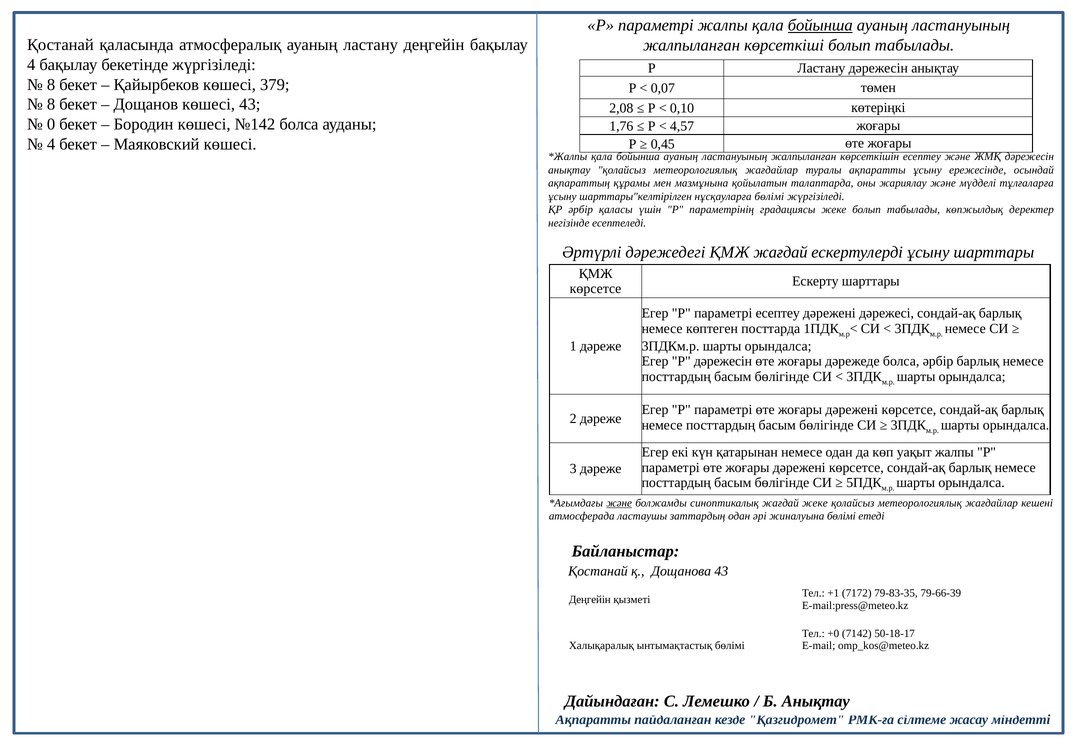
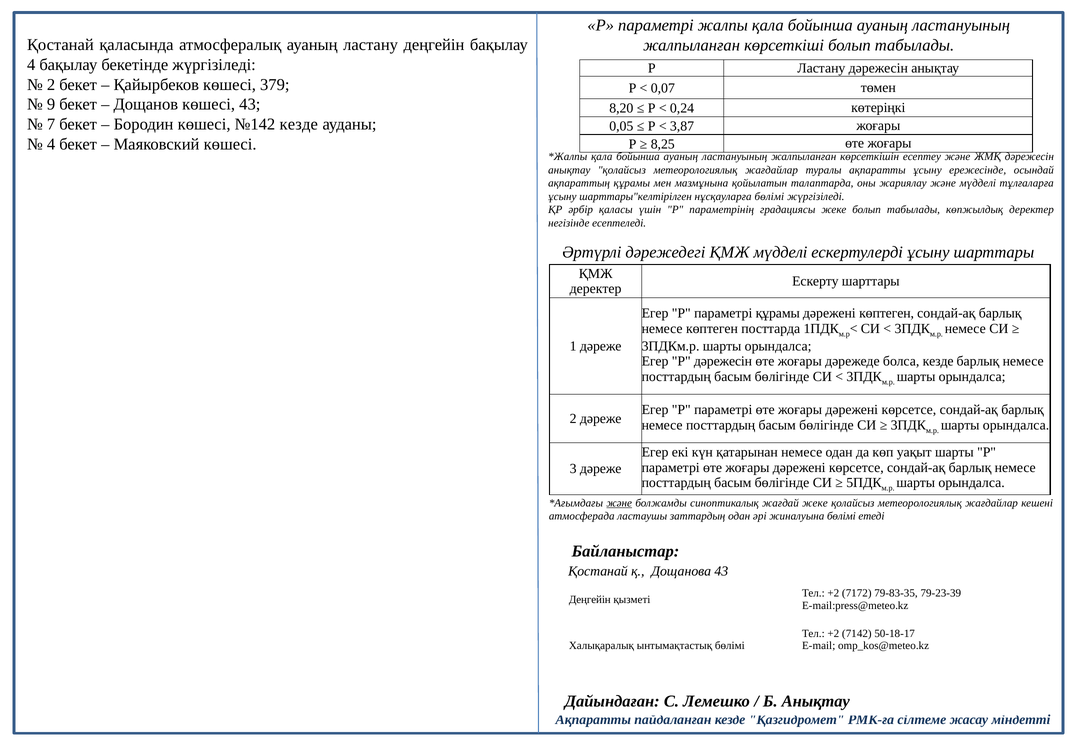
бойынша underline: present -> none (820, 25)
8: 8 -> 2 (51, 85)
8: 8 -> 9 (51, 104)
2,08: 2,08 -> 8,20 (621, 108)
0,10: 0,10 -> 0,24 (682, 108)
0: 0 -> 7 (51, 124)
№142 болса: болса -> кезде (299, 124)
1,76: 1,76 -> 0,05 (621, 126)
4,57: 4,57 -> 3,87 (682, 126)
0,45: 0,45 -> 8,25 (663, 144)
ҚМЖ жағдай: жағдай -> мүдделі (781, 252)
көрсетсе: көрсетсе -> деректер (596, 289)
параметрі есептеу: есептеу -> құрамы (778, 313)
дәрежені дәрежесі: дәрежесі -> көптеген (887, 313)
болса әрбір: әрбір -> кезде (938, 361)
уақыт жалпы: жалпы -> шарты (954, 452)
+1: +1 -> +2 (833, 593)
79-66-39: 79-66-39 -> 79-23-39 (941, 593)
+0: +0 -> +2 (833, 633)
